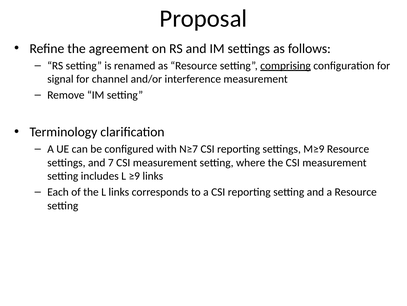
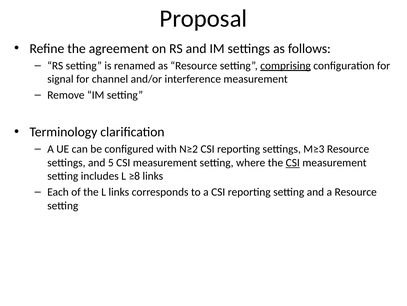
N≥7: N≥7 -> N≥2 (189, 149)
M≥9: M≥9 -> M≥3 (314, 149)
7: 7 -> 5 (111, 162)
CSI underline: none -> present (293, 162)
≥9: ≥9 -> ≥8 (134, 176)
